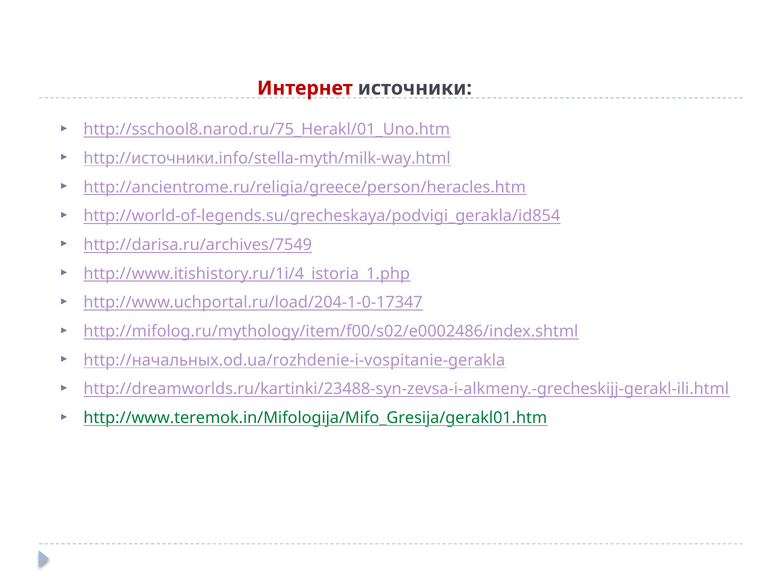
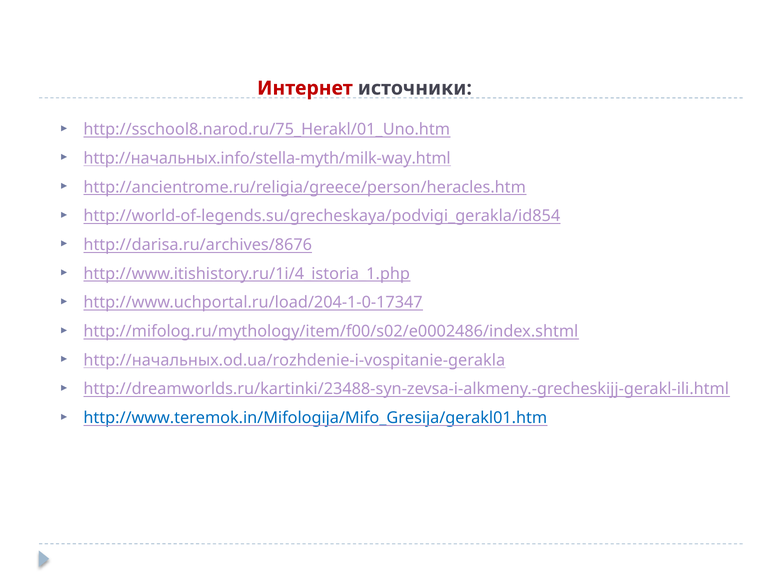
http://источники.info/stella-myth/milk-way.html: http://источники.info/stella-myth/milk-way.html -> http://начальных.info/stella-myth/milk-way.html (267, 158)
http://darisa.ru/archives/7549: http://darisa.ru/archives/7549 -> http://darisa.ru/archives/8676 (198, 245)
http://www.teremok.in/Mifologija/Mifo_Gresija/gerakl01.htm colour: green -> blue (315, 418)
